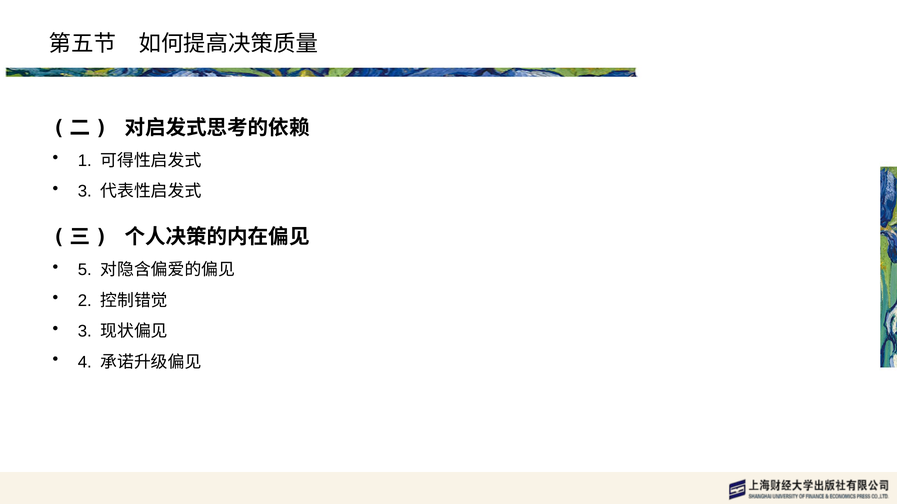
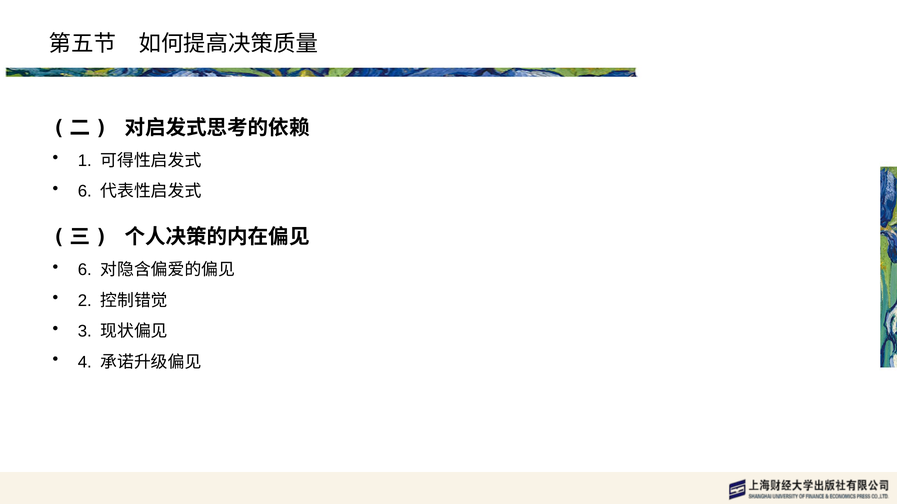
3: 3 -> 6 (85, 192)
5: 5 -> 6 (85, 270)
